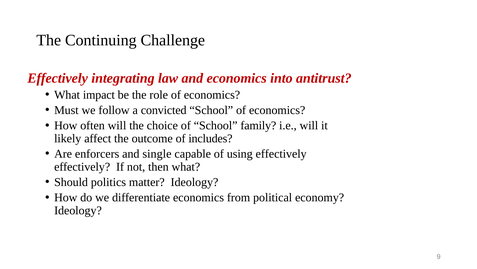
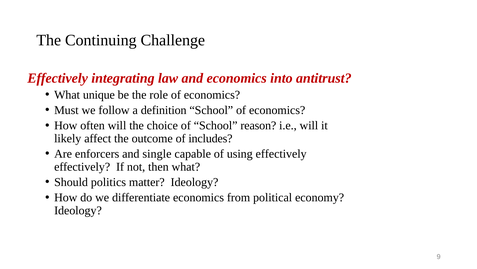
impact: impact -> unique (99, 95)
convicted: convicted -> definition (164, 110)
family: family -> reason (258, 125)
